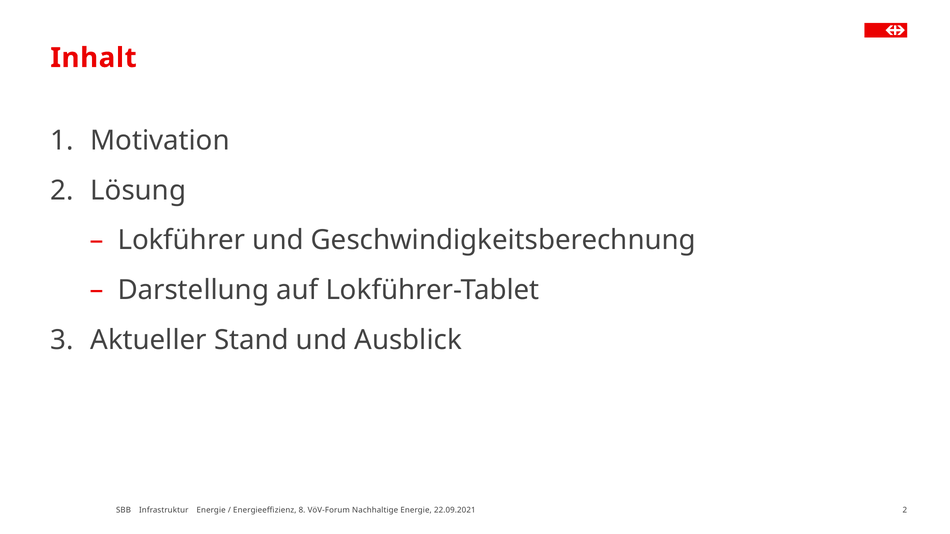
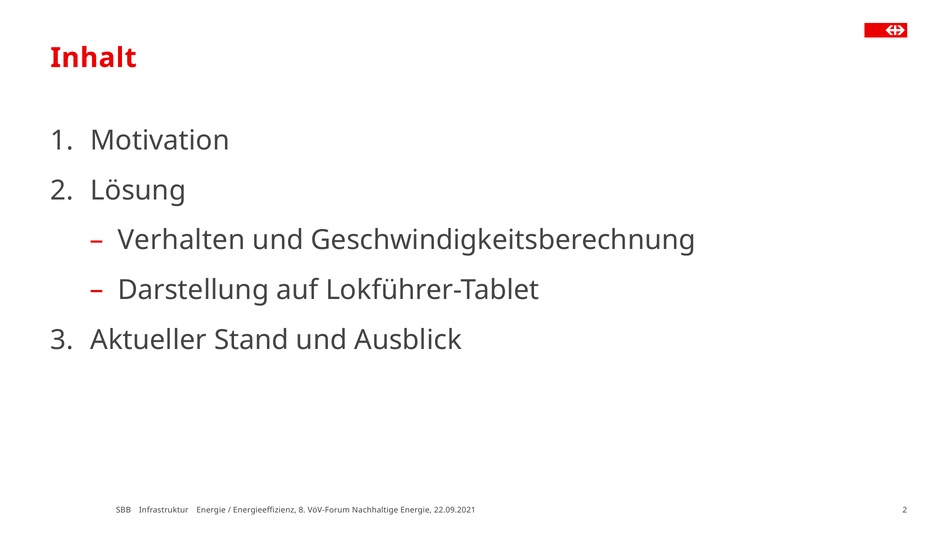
Lokführer: Lokführer -> Verhalten (181, 240)
